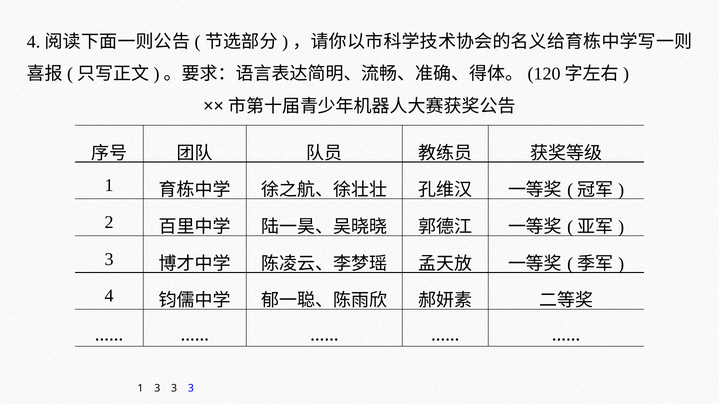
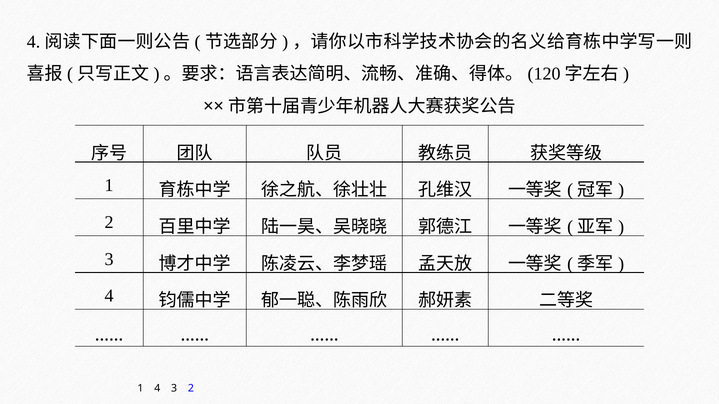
1 3: 3 -> 4 (157, 389)
3: 3 -> 2 (191, 389)
